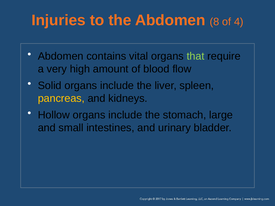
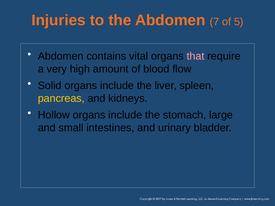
8: 8 -> 7 (215, 22)
4: 4 -> 5 (239, 22)
that colour: light green -> pink (196, 56)
